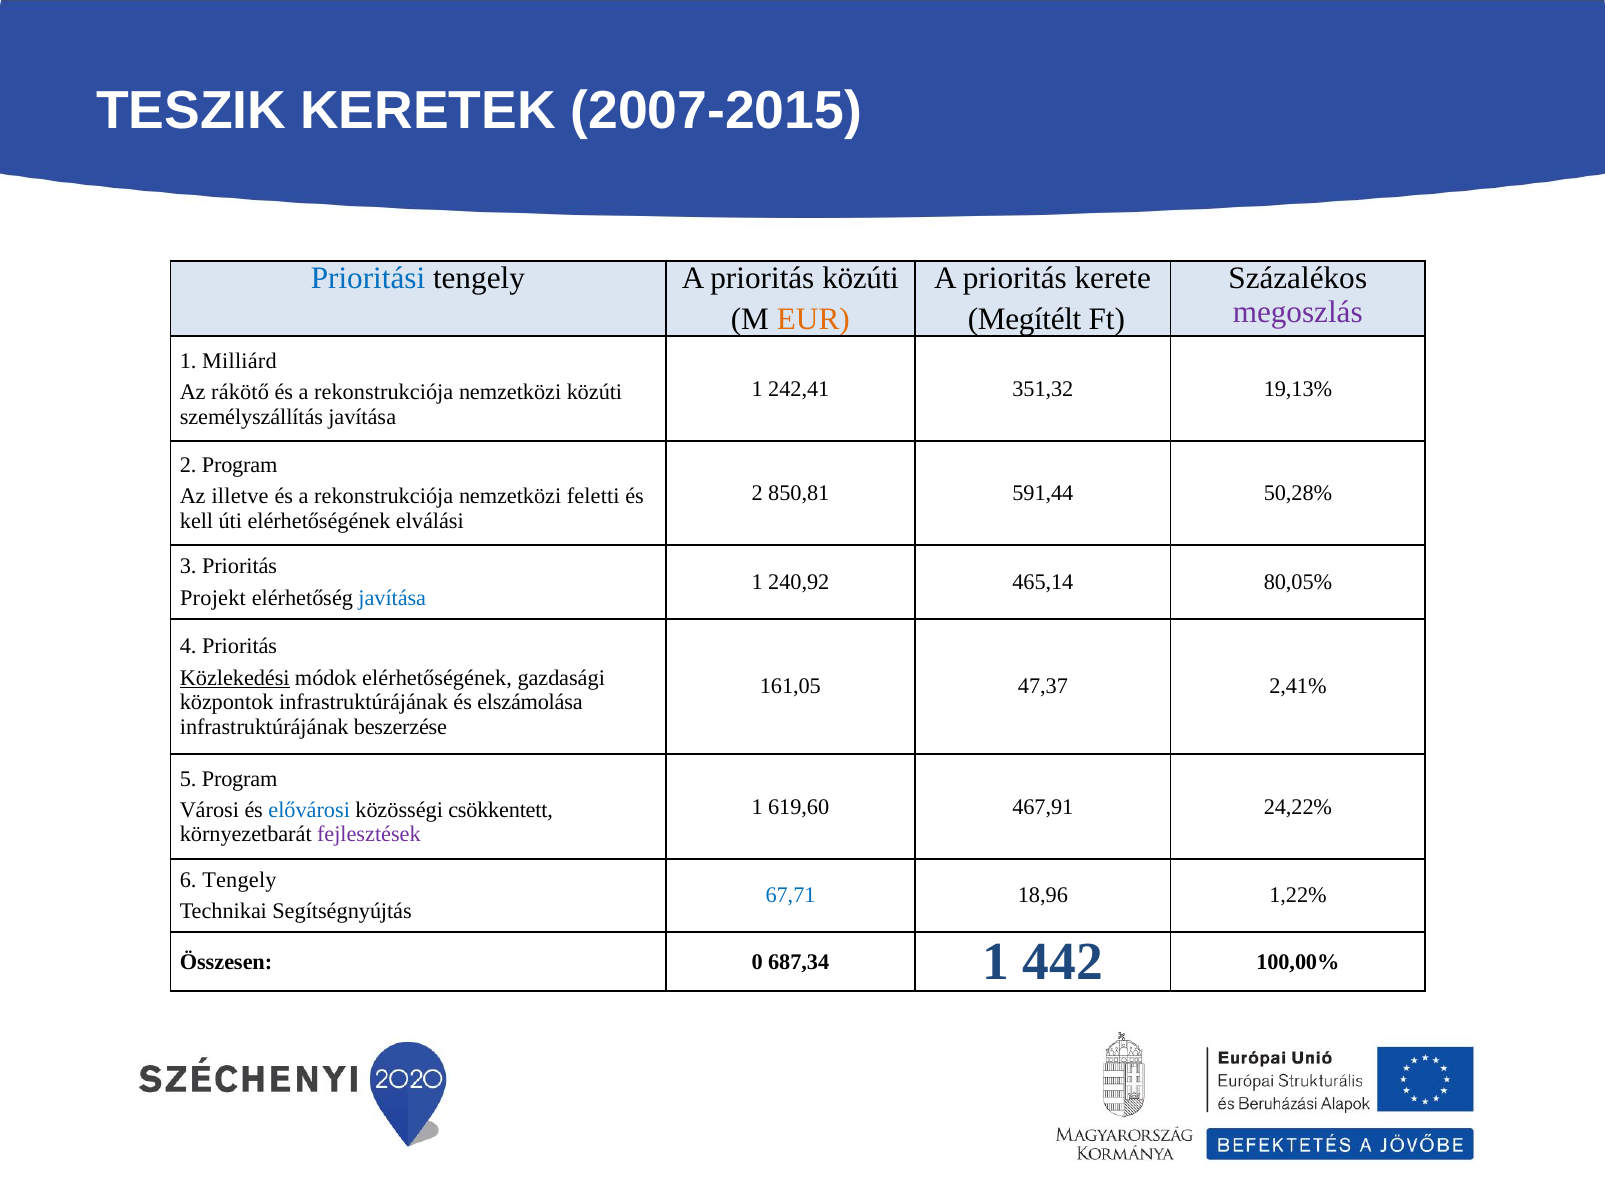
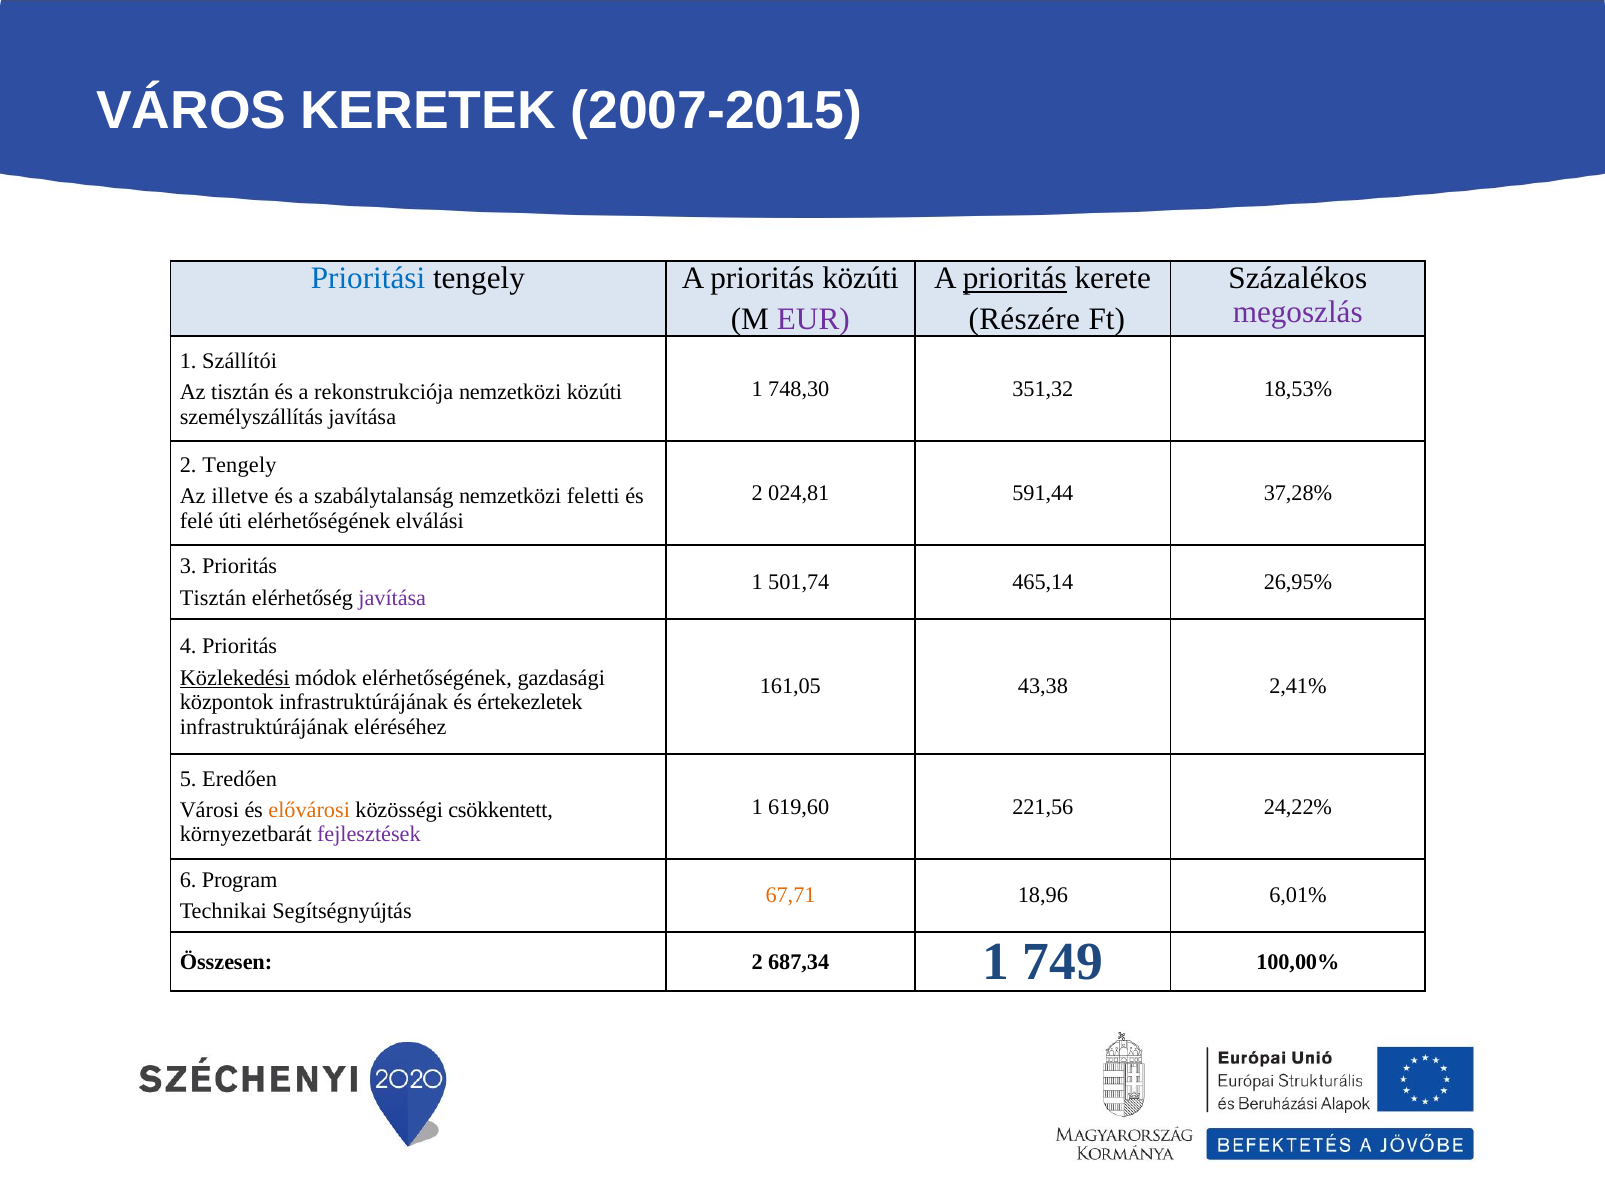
TESZIK: TESZIK -> VÁROS (191, 111)
prioritás underline: none -> present (1015, 278)
EUR colour: orange -> purple (813, 319)
Megítélt: Megítélt -> Részére (1024, 319)
Milliárd: Milliárd -> Szállítói (239, 361)
242,41: 242,41 -> 748,30 (799, 389)
19,13%: 19,13% -> 18,53% (1298, 389)
Az rákötő: rákötő -> tisztán (240, 392)
2 Program: Program -> Tengely (239, 465)
850,81: 850,81 -> 024,81 (799, 493)
50,28%: 50,28% -> 37,28% (1298, 493)
rekonstrukciója: rekonstrukciója -> szabálytalanság (384, 497)
kell: kell -> felé (197, 521)
240,92: 240,92 -> 501,74 (799, 582)
80,05%: 80,05% -> 26,95% (1298, 582)
Projekt: Projekt -> Tisztán (213, 598)
javítása colour: blue -> purple (392, 598)
47,37: 47,37 -> 43,38 (1043, 686)
elszámolása: elszámolása -> értekezletek (530, 702)
beszerzése: beszerzése -> eléréséhez (400, 727)
5 Program: Program -> Eredően (239, 779)
467,91: 467,91 -> 221,56 (1043, 807)
elővárosi colour: blue -> orange (309, 810)
6 Tengely: Tengely -> Program (240, 880)
67,71 colour: blue -> orange (791, 895)
1,22%: 1,22% -> 6,01% (1298, 895)
Összesen 0: 0 -> 2 (757, 962)
442: 442 -> 749 (1063, 962)
